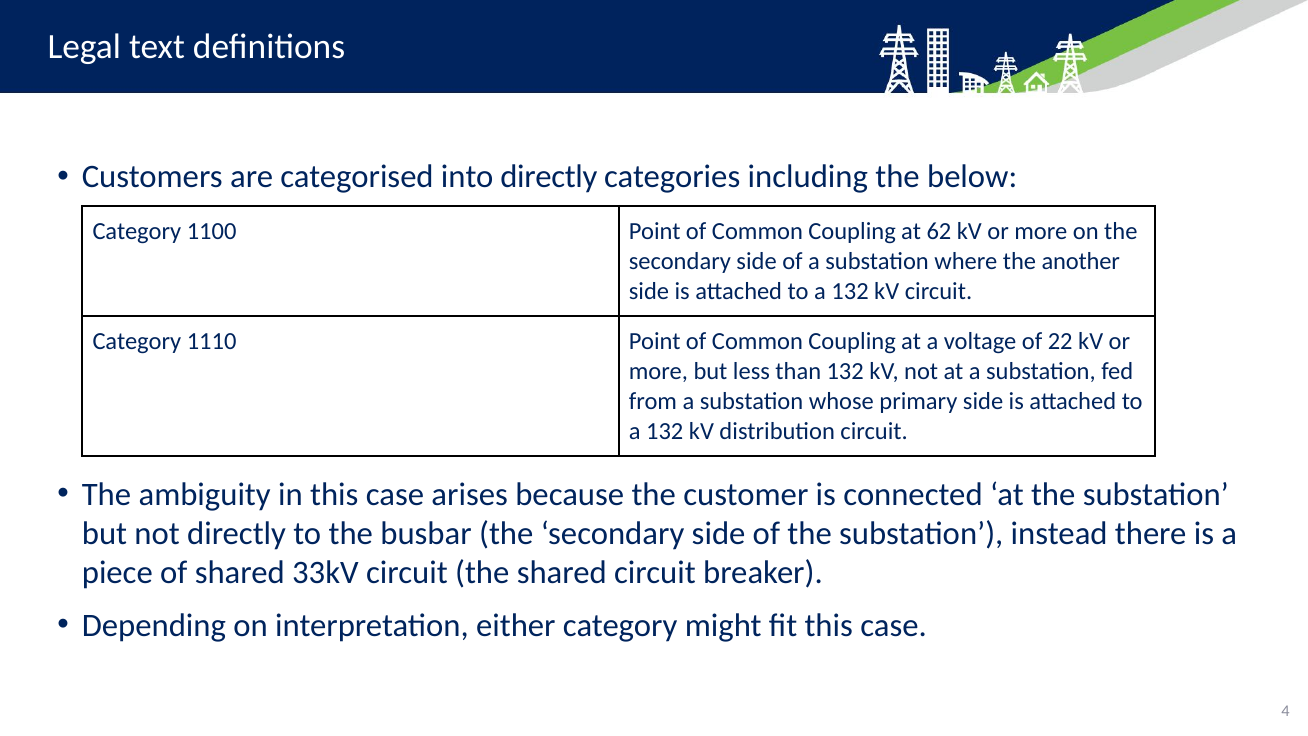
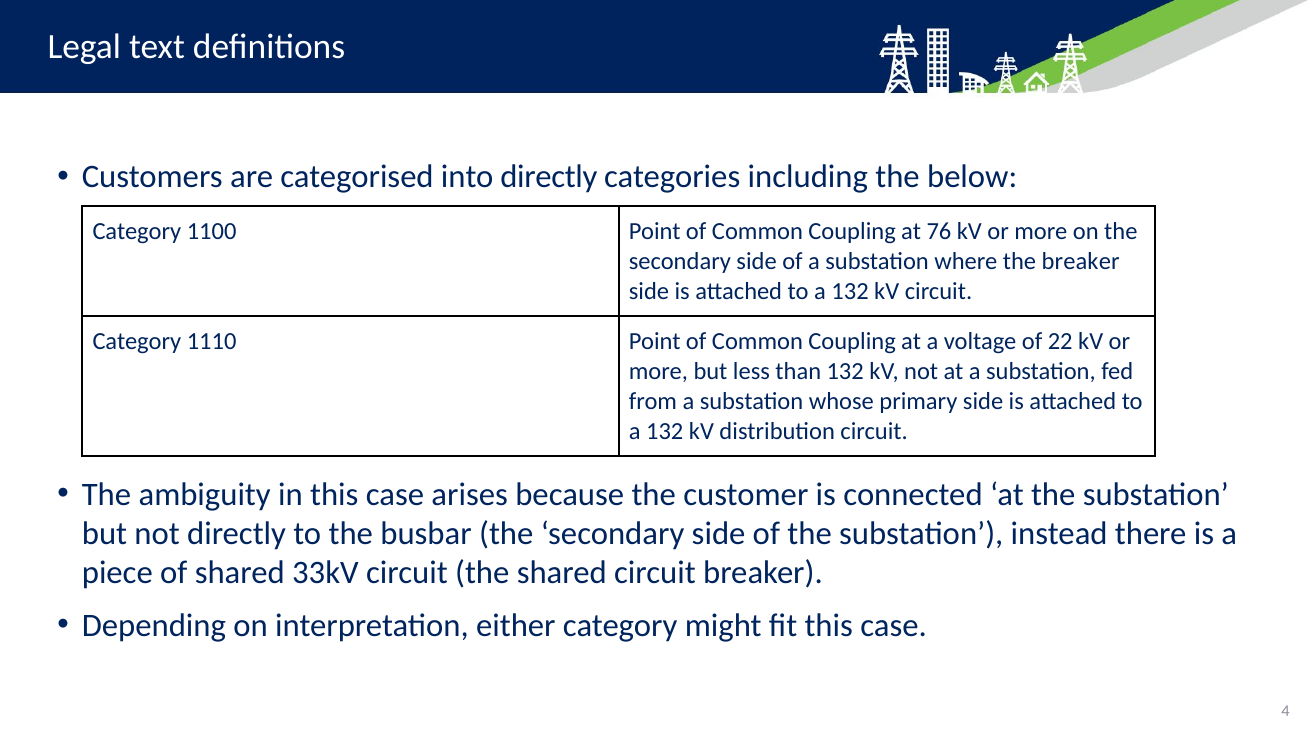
62: 62 -> 76 (939, 231)
the another: another -> breaker (1081, 261)
